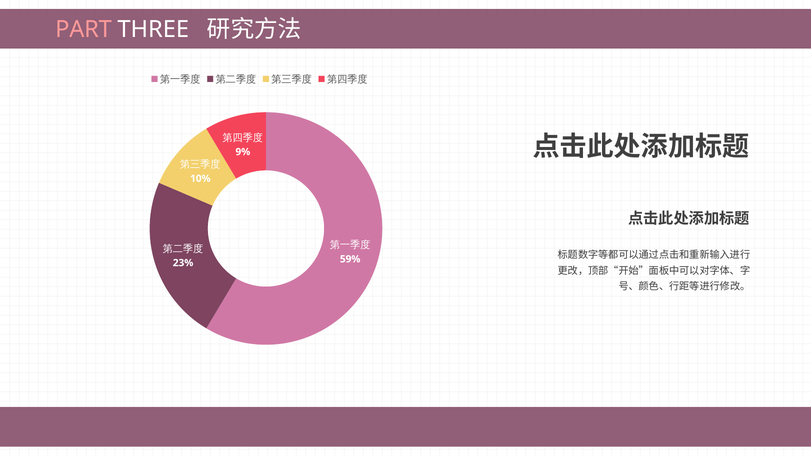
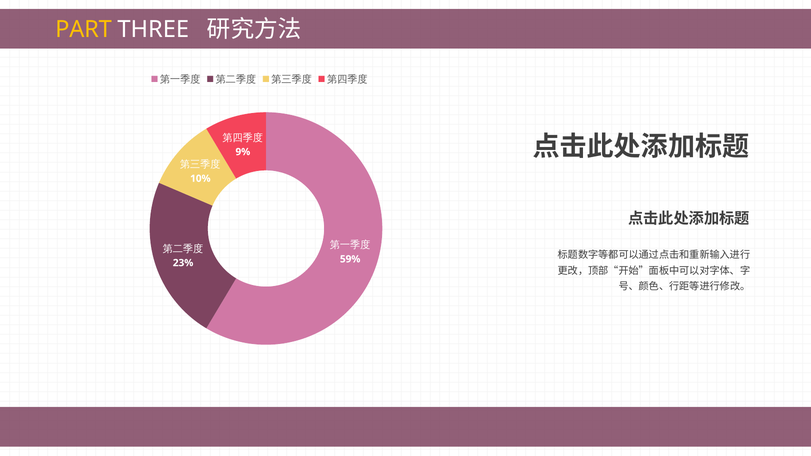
PART colour: pink -> yellow (83, 30)
